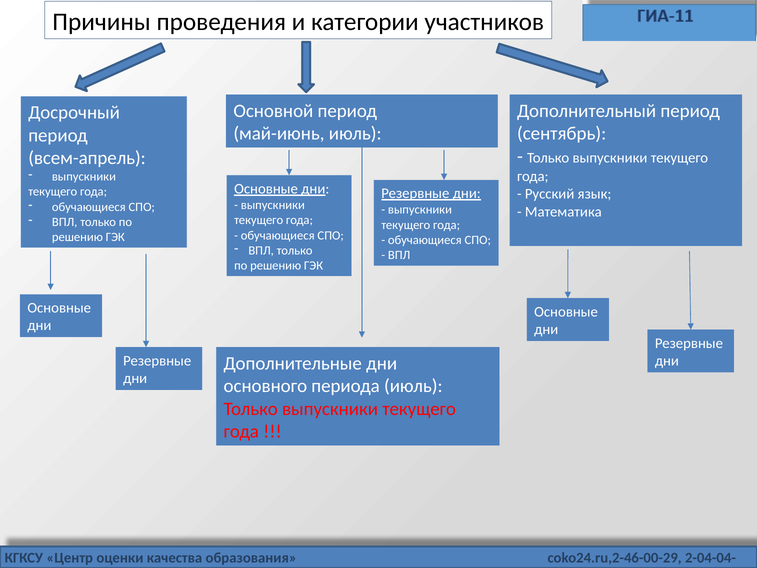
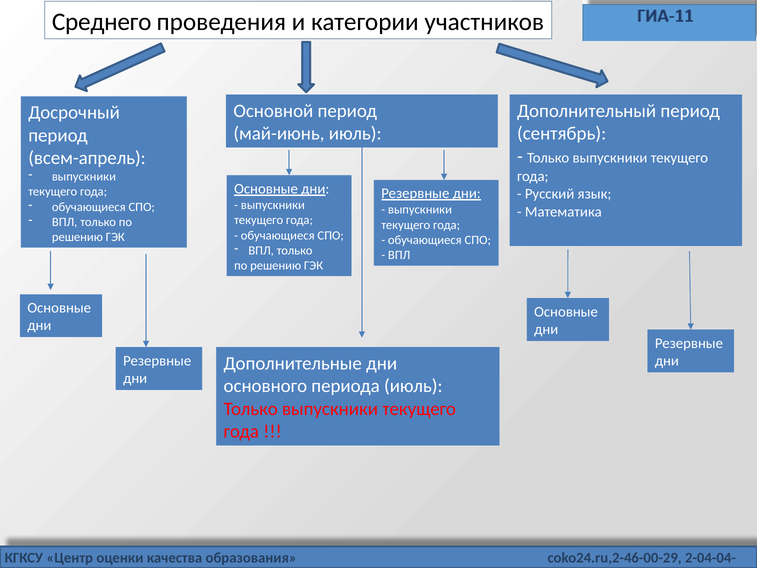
Причины: Причины -> Среднего (102, 22)
